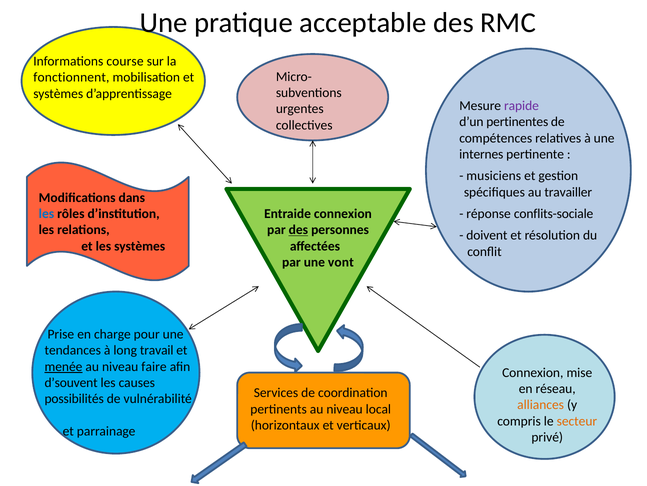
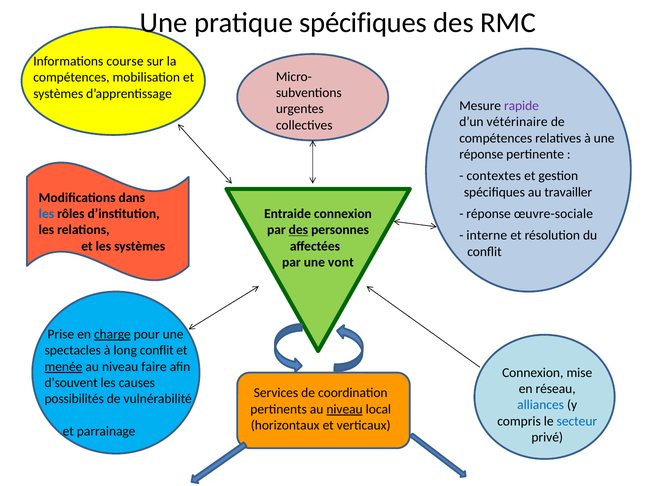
pratique acceptable: acceptable -> spécifiques (363, 23)
fonctionnent: fonctionnent -> compétences (71, 77)
pertinentes: pertinentes -> vétérinaire (517, 122)
internes: internes -> réponse (481, 154)
musiciens: musiciens -> contextes (494, 176)
conflits-sociale: conflits-sociale -> œuvre-sociale (553, 213)
doivent: doivent -> interne (487, 235)
charge underline: none -> present (112, 334)
tendances: tendances -> spectacles (73, 350)
long travail: travail -> conflit (157, 350)
alliances colour: orange -> blue (541, 404)
niveau underline: none -> present (345, 409)
secteur colour: orange -> blue (577, 421)
